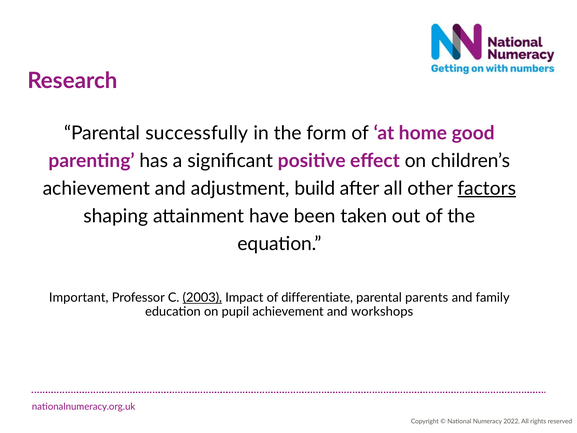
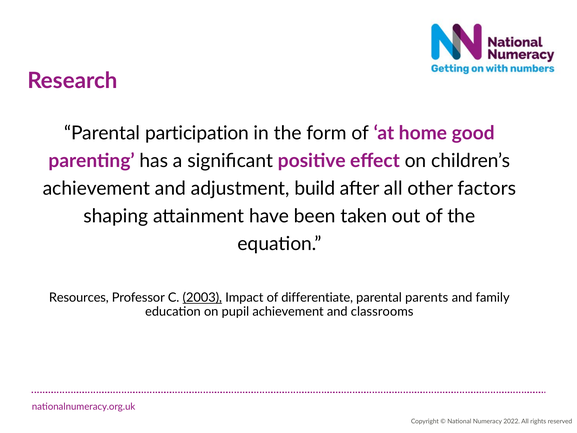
successfully: successfully -> participation (197, 133)
factors underline: present -> none (487, 188)
Important: Important -> Resources (79, 298)
workshops: workshops -> classrooms (382, 311)
